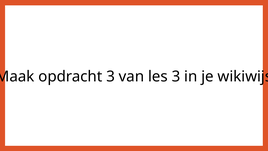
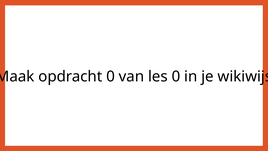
opdracht 3: 3 -> 0 (111, 76)
les 3: 3 -> 0 (176, 76)
